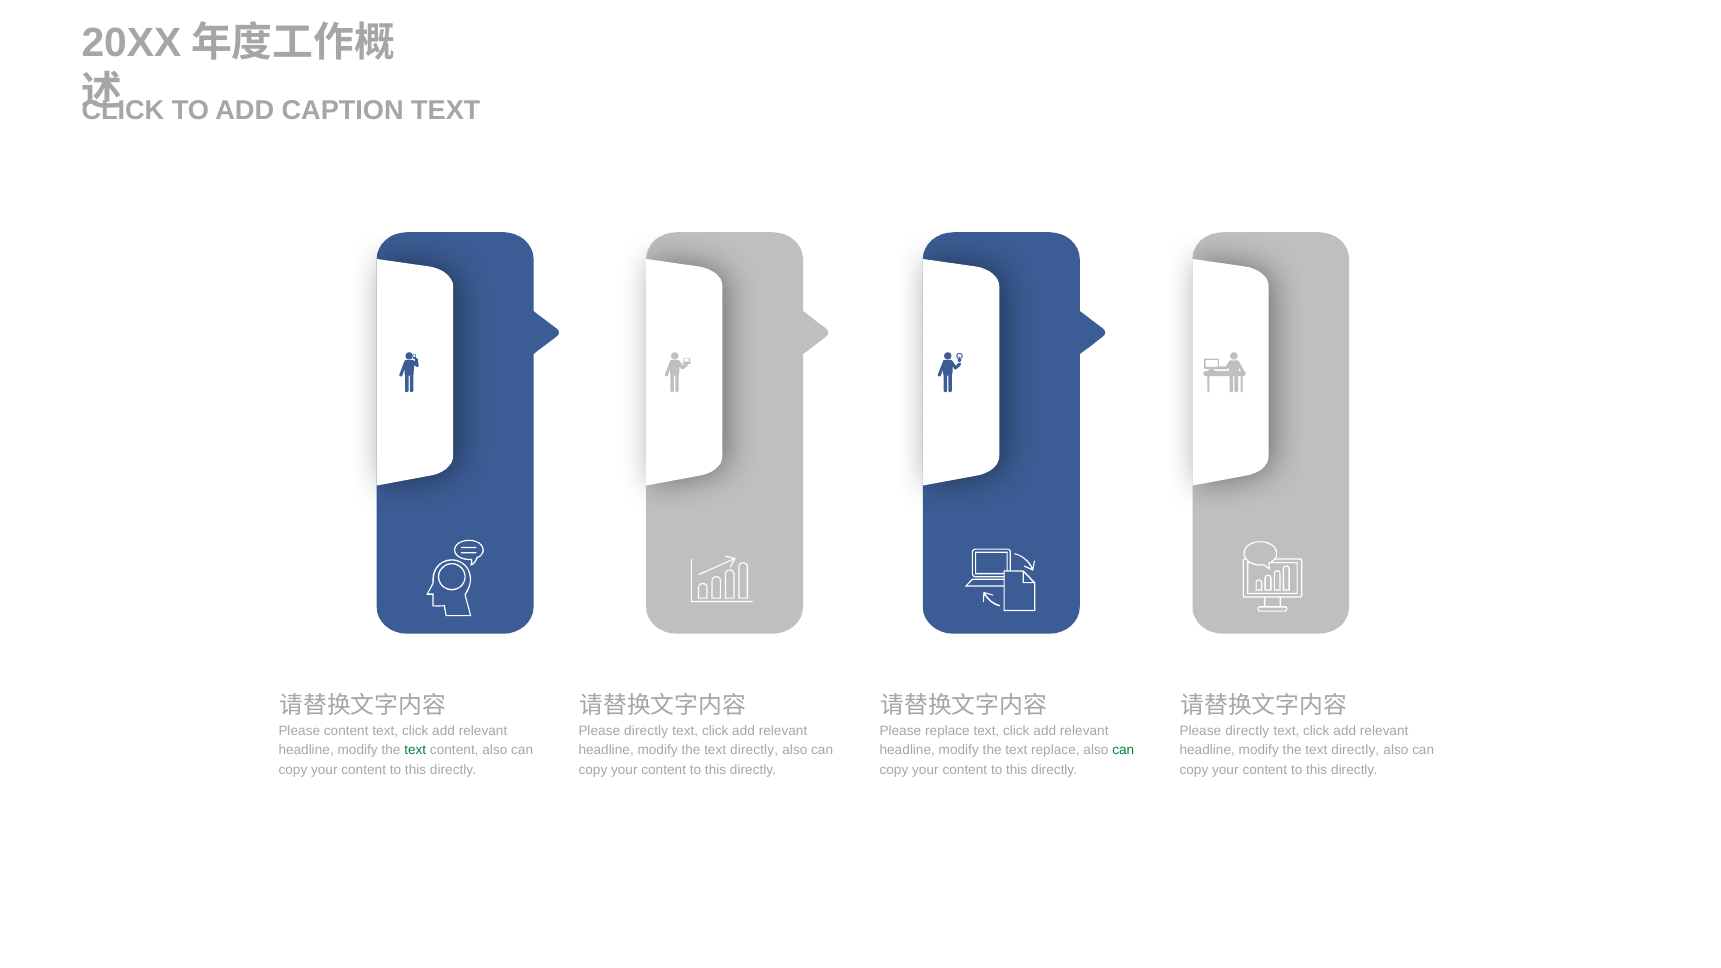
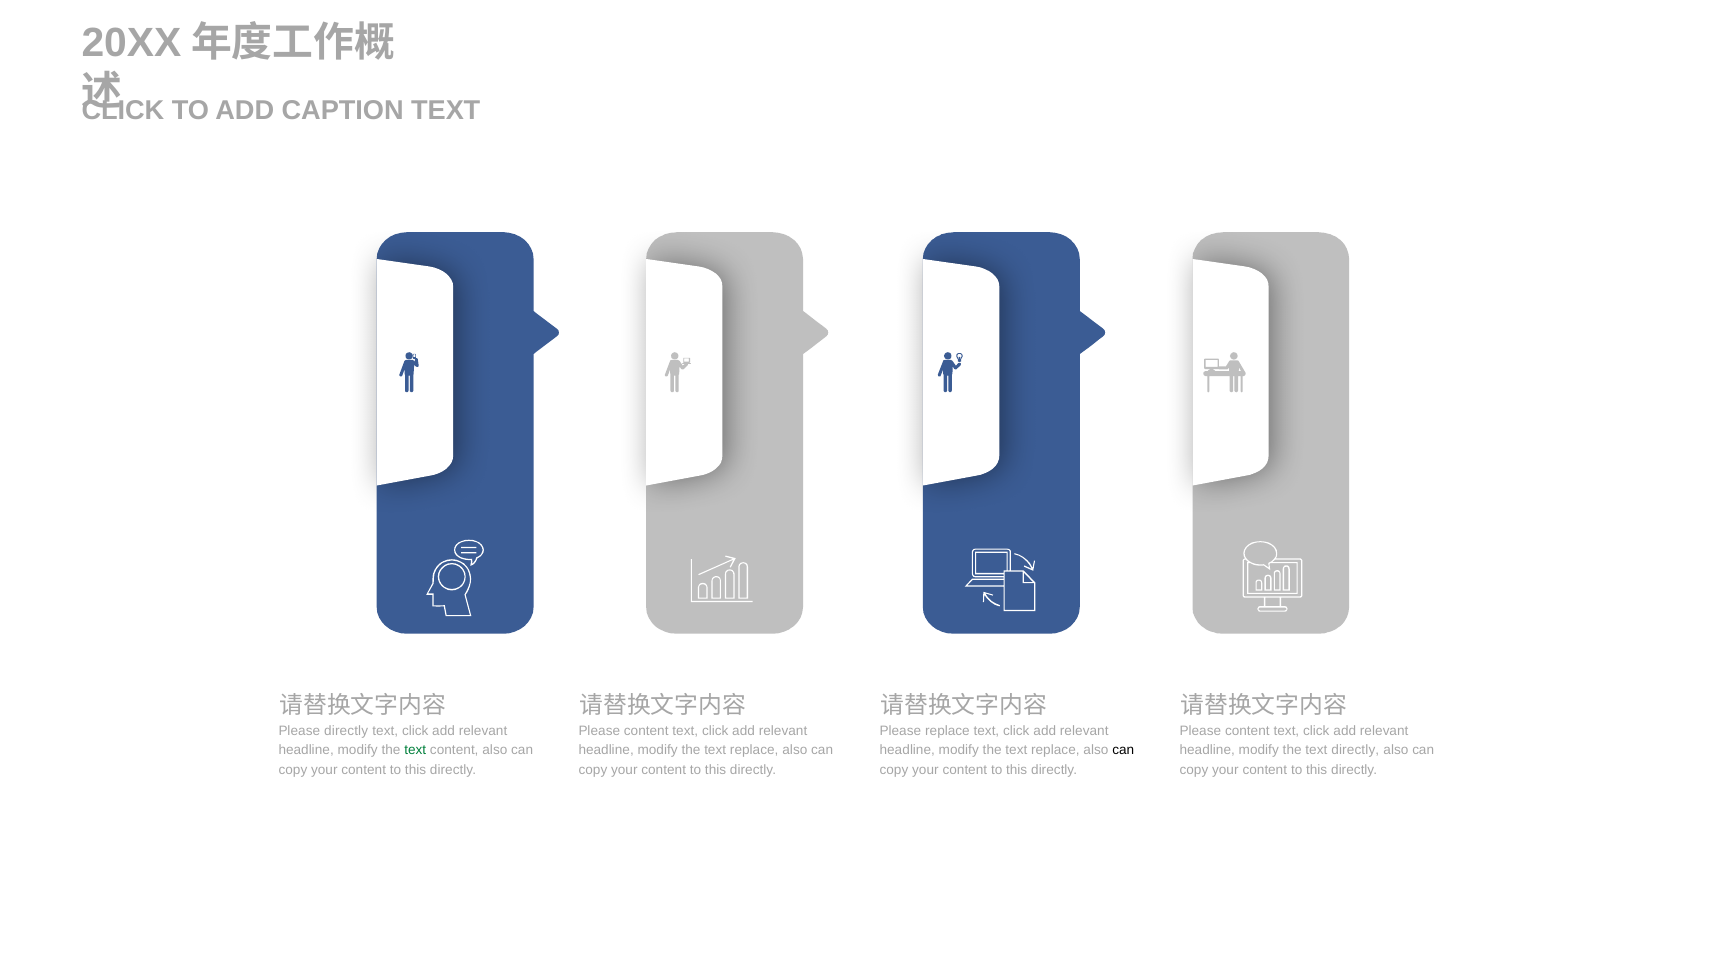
Please content: content -> directly (346, 731)
directly: directly -> content (646, 731)
directly: directly -> content (1247, 731)
directly: directly -> replace (754, 750)
can colour: green -> black (1123, 750)
